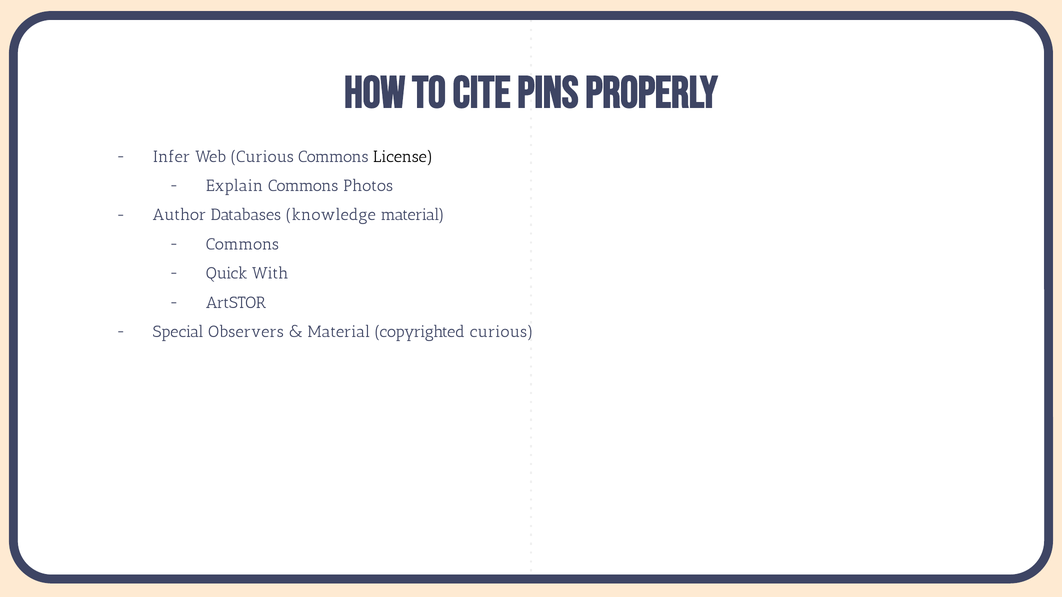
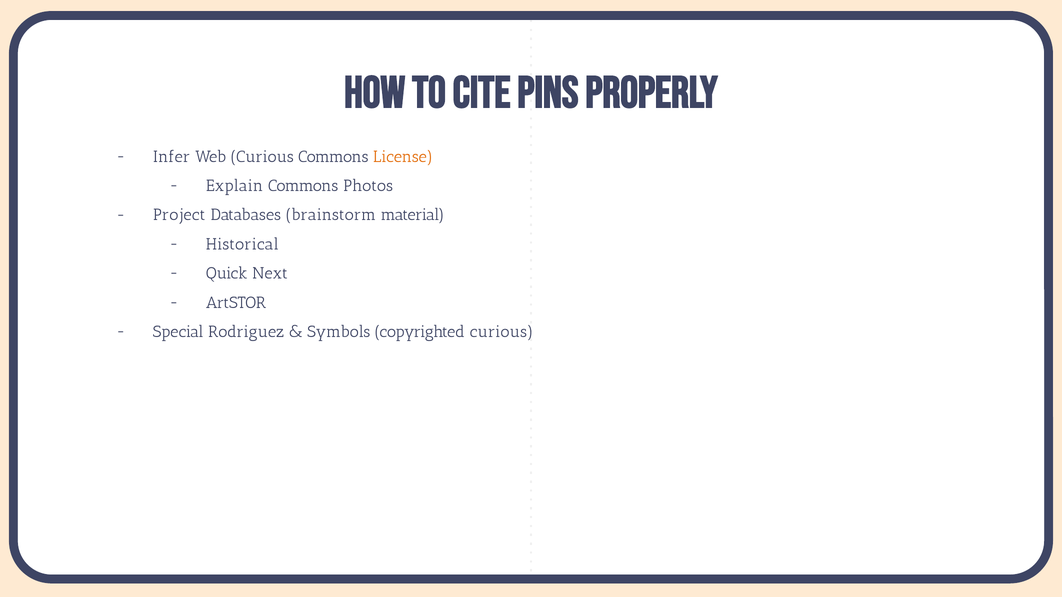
License colour: black -> orange (403, 157)
Author: Author -> Project (179, 215)
knowledge: knowledge -> brainstorm (331, 215)
Commons: Commons -> Historical (242, 244)
With: With -> Next (270, 274)
Observers: Observers -> Rodriguez (246, 332)
Material: Material -> Symbols (339, 332)
